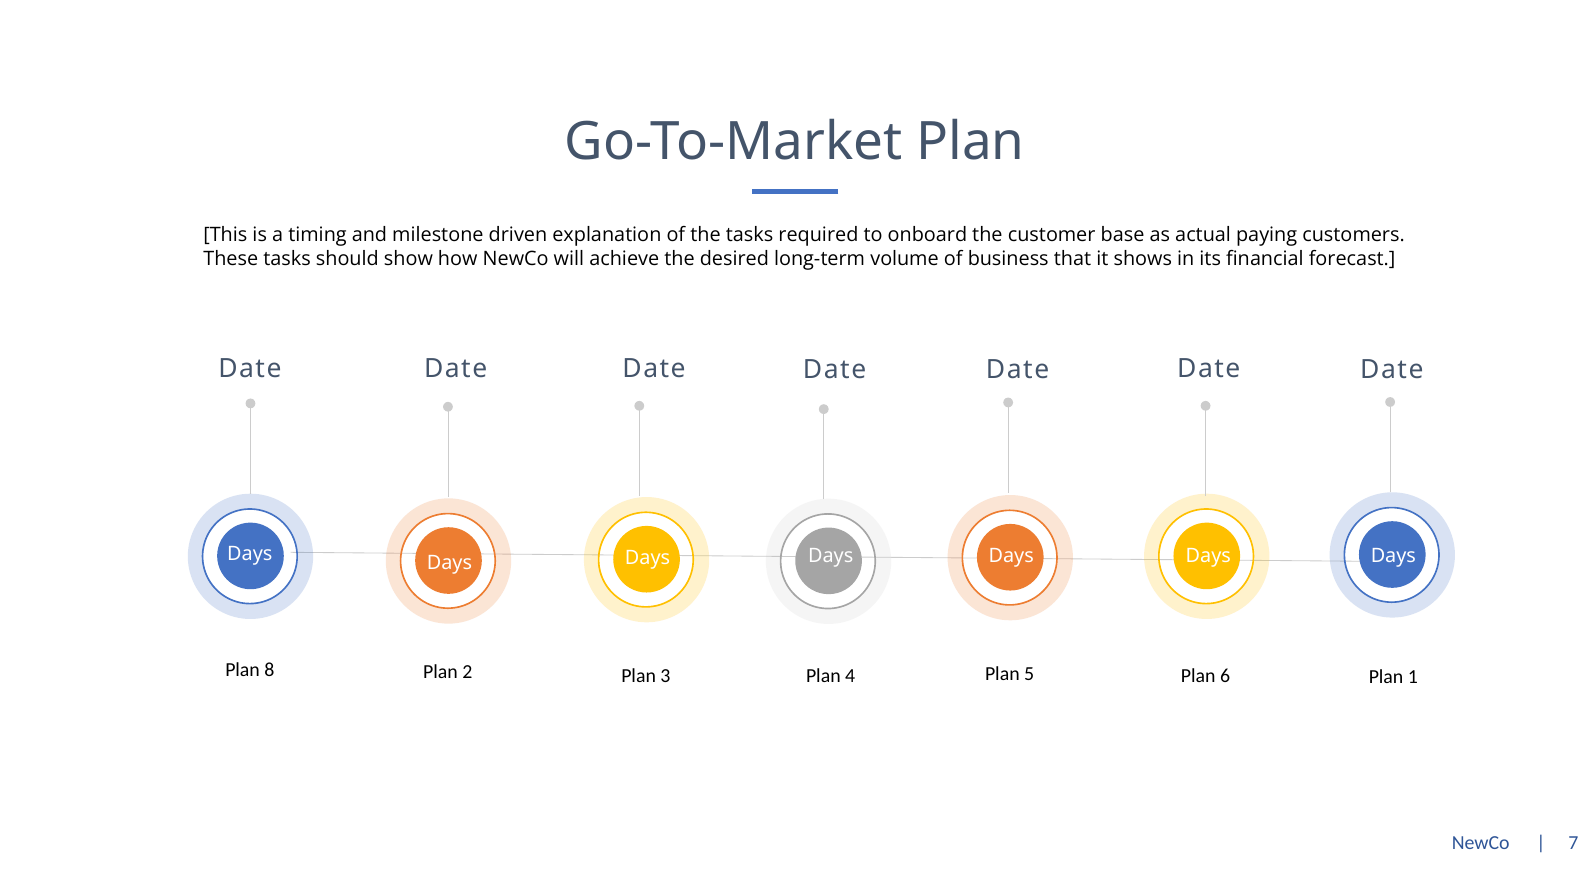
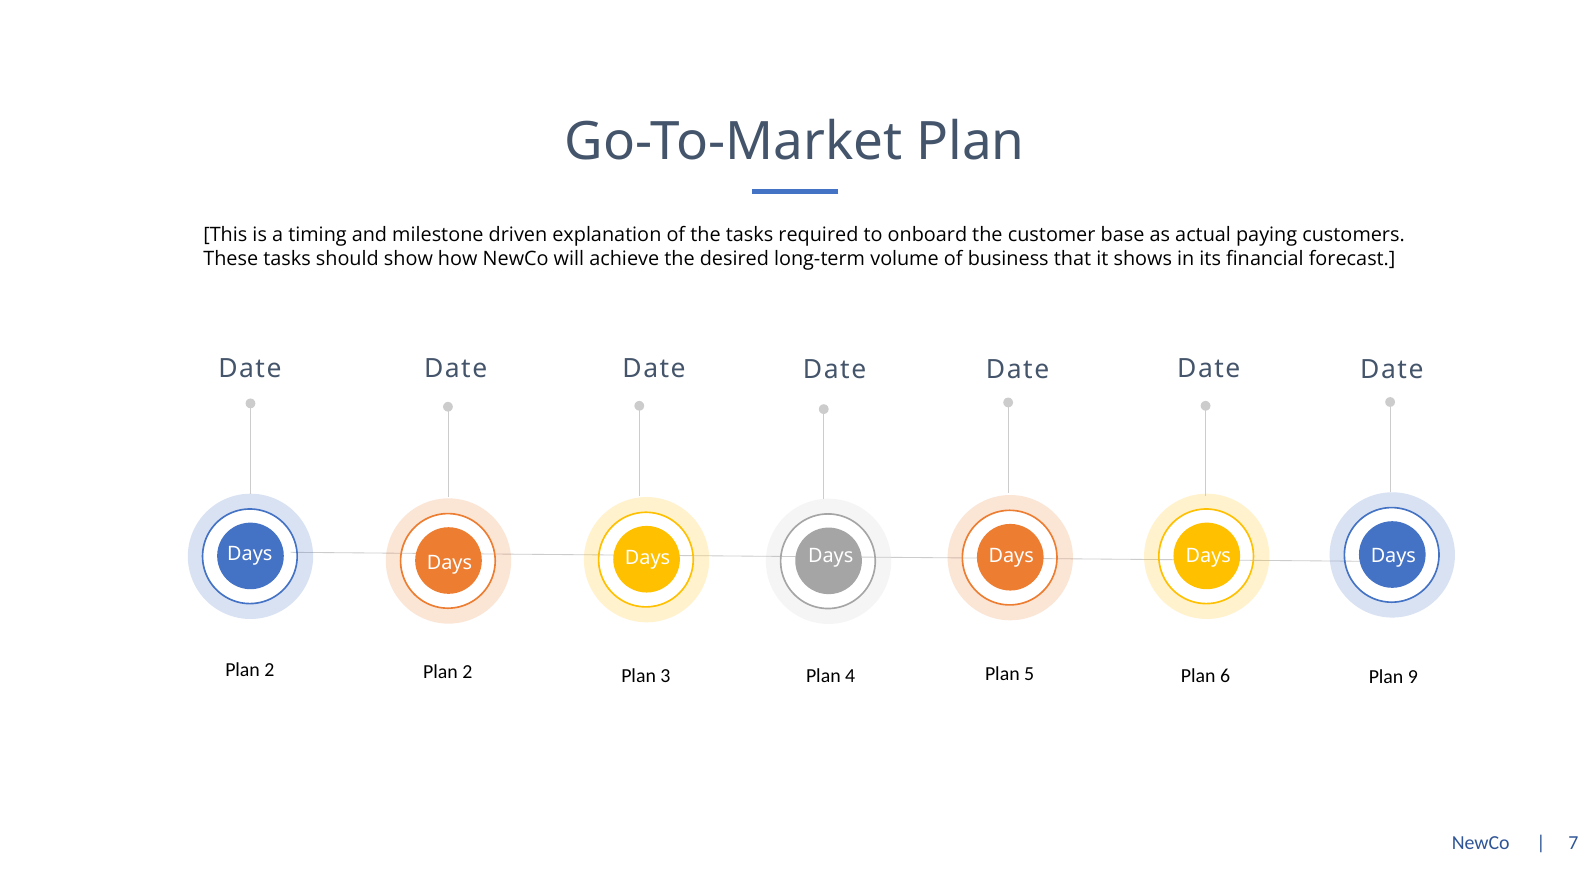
8: 8 -> 2 (269, 671)
1: 1 -> 9 (1413, 677)
